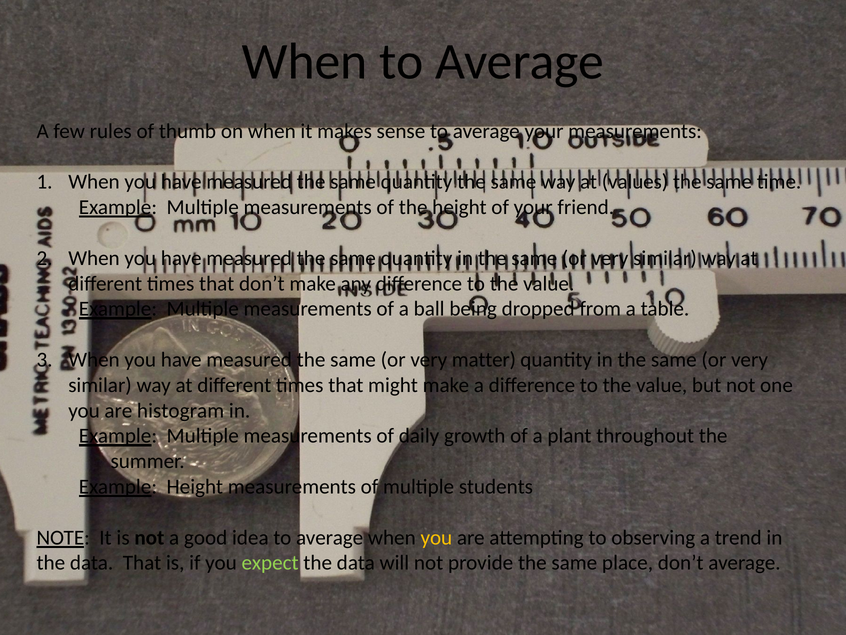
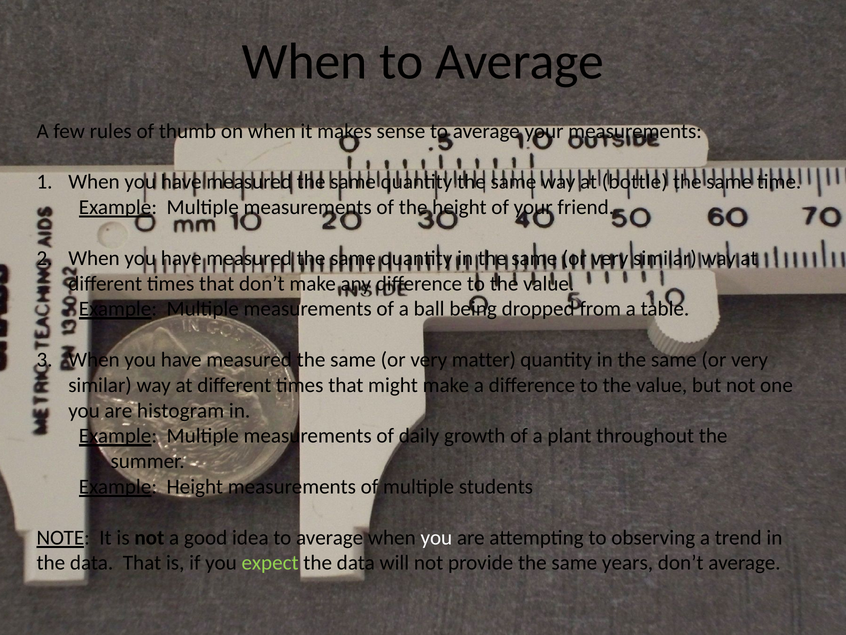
values: values -> bottle (635, 182)
you colour: yellow -> white (436, 537)
place: place -> years (628, 563)
